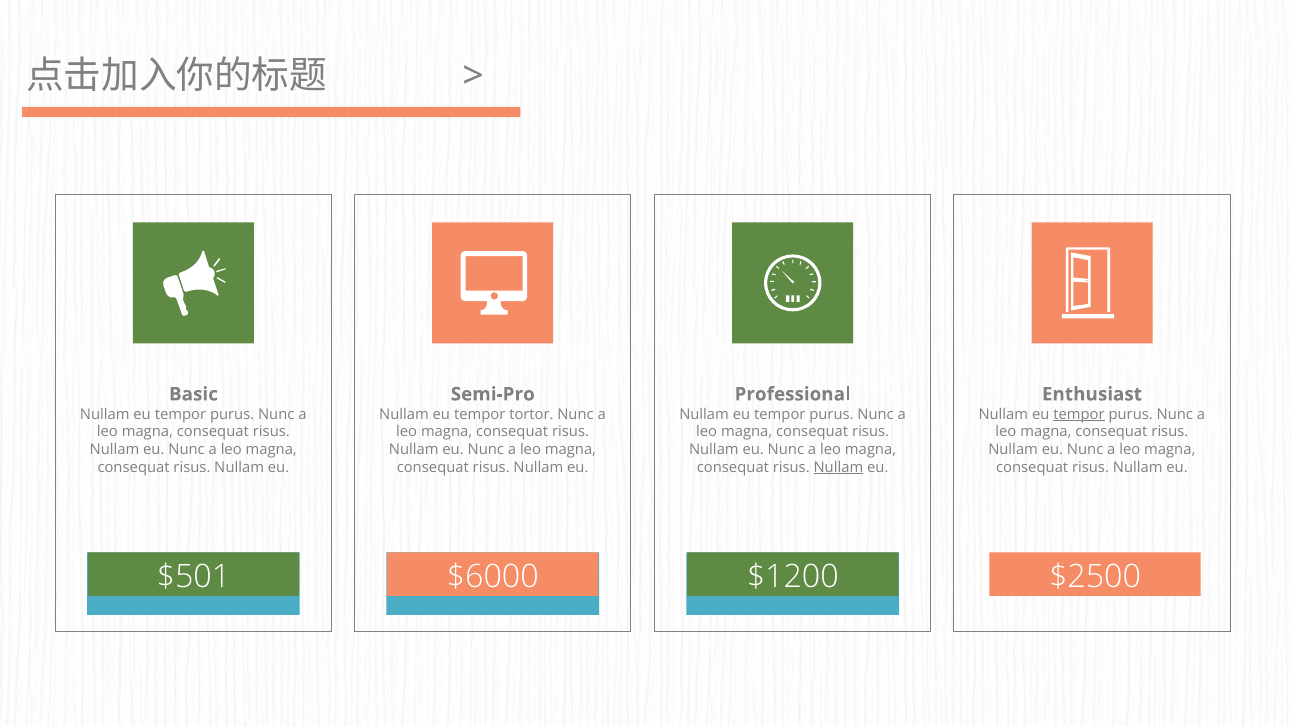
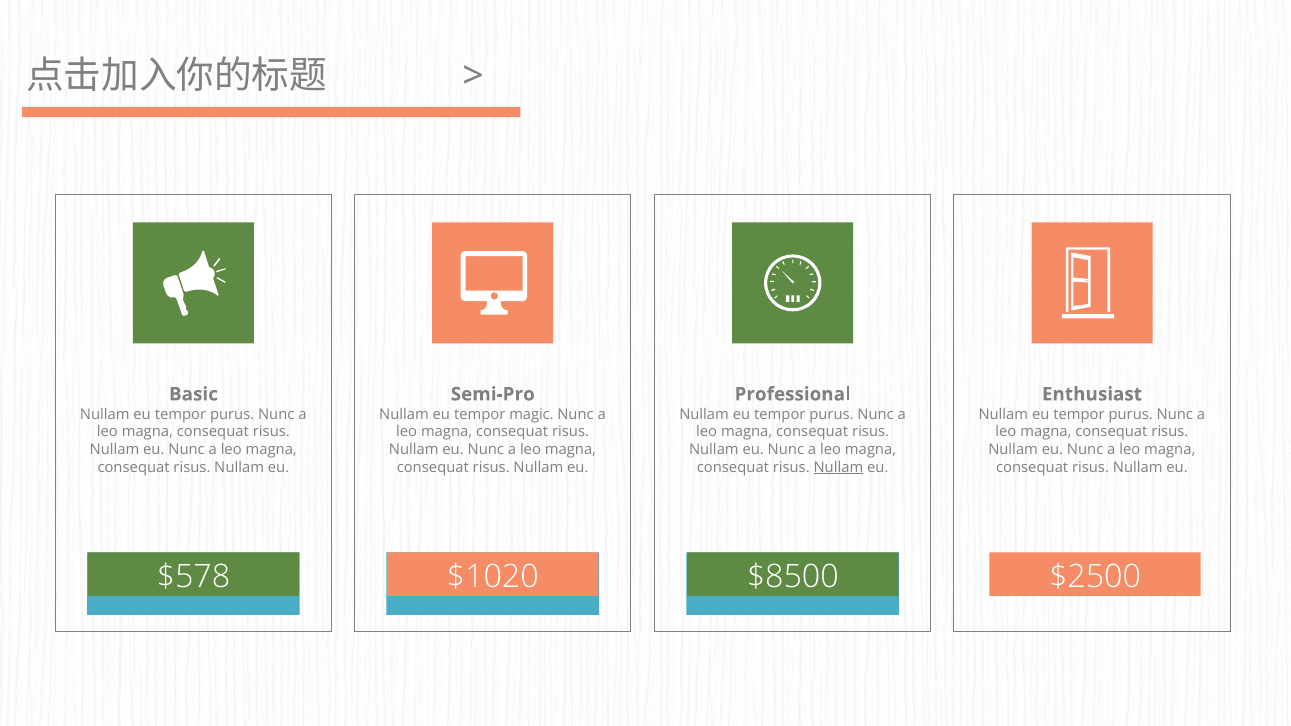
tortor: tortor -> magic (531, 414)
tempor underline: present -> none (1079, 414)
$501: $501 -> $578 (193, 577)
$6000: $6000 -> $1020 (493, 577)
$1200: $1200 -> $8500 (793, 577)
